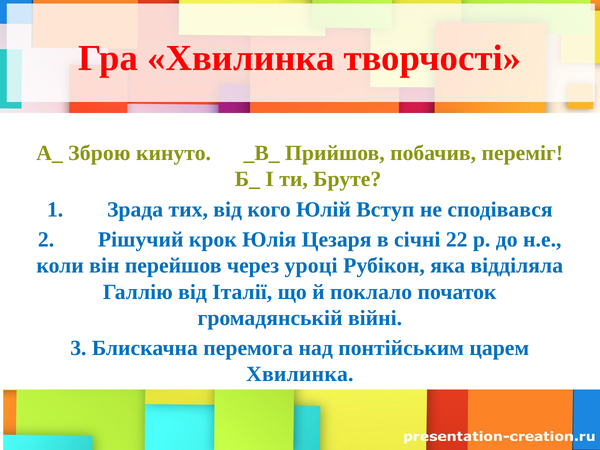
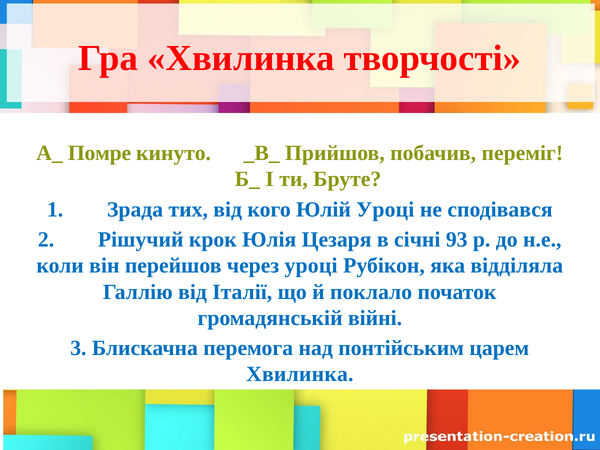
Зброю: Зброю -> Помре (100, 153)
Юлій Вступ: Вступ -> Уроці (385, 209)
22: 22 -> 93 (457, 240)
